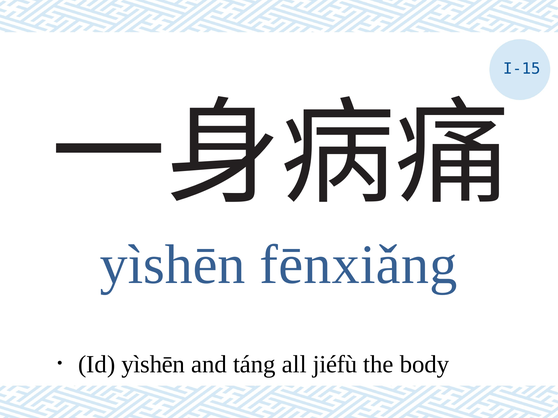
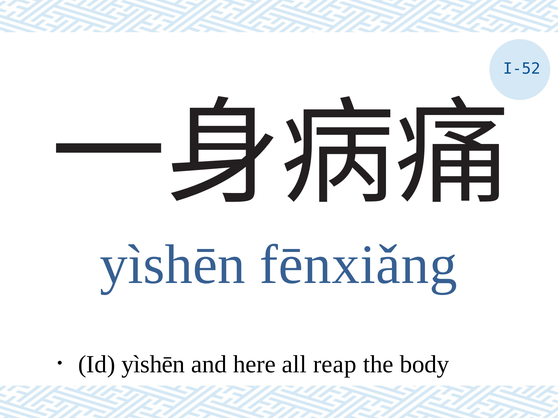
I-15: I-15 -> I-52 (522, 69)
táng: táng -> here (254, 365)
jiéfù: jiéfù -> reap (335, 365)
